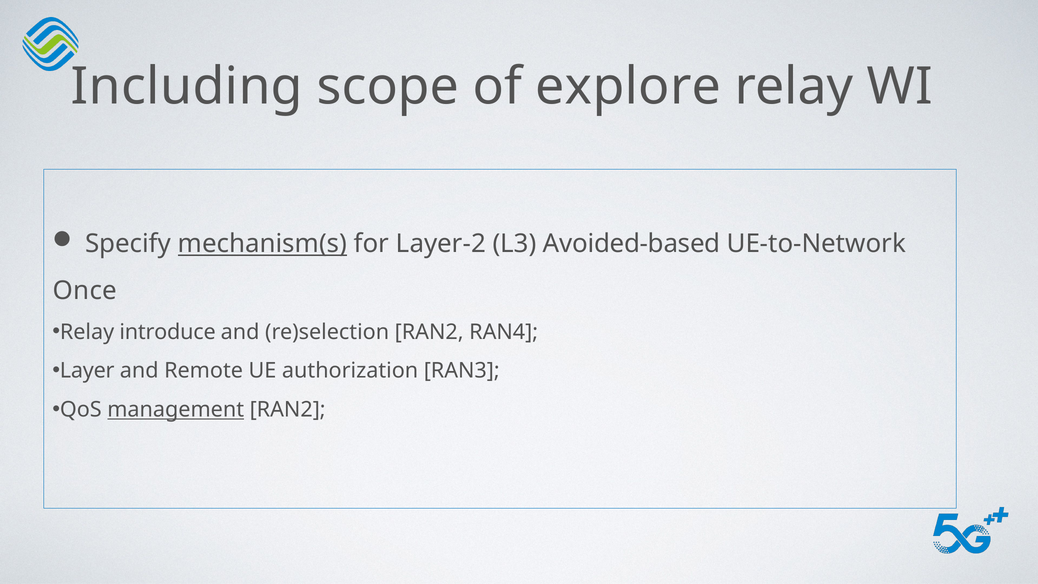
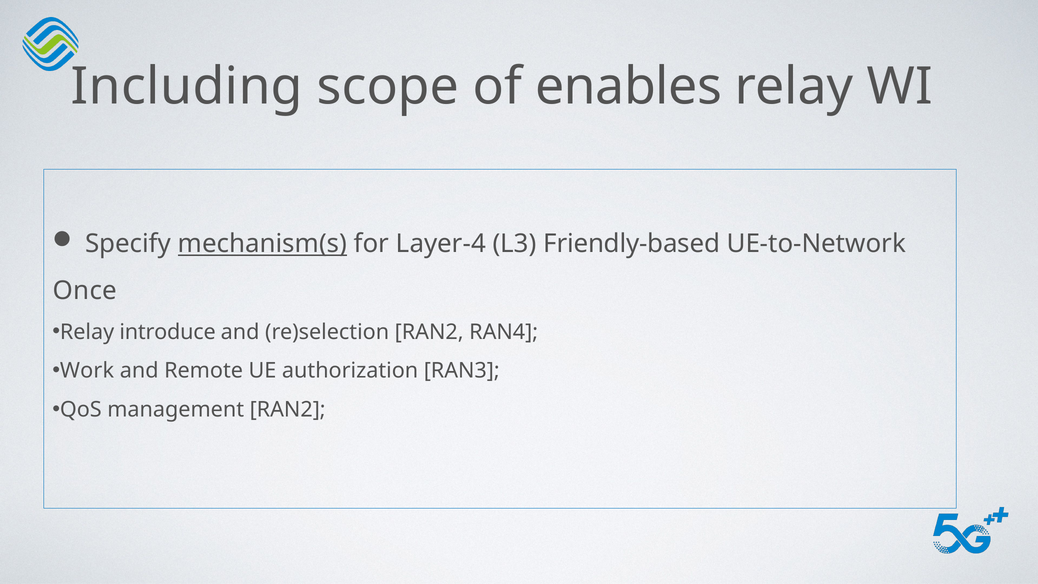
explore: explore -> enables (629, 86)
Layer-2: Layer-2 -> Layer-4 (441, 244)
Avoided-based: Avoided-based -> Friendly-based (632, 244)
Layer: Layer -> Work (87, 371)
management underline: present -> none (176, 410)
